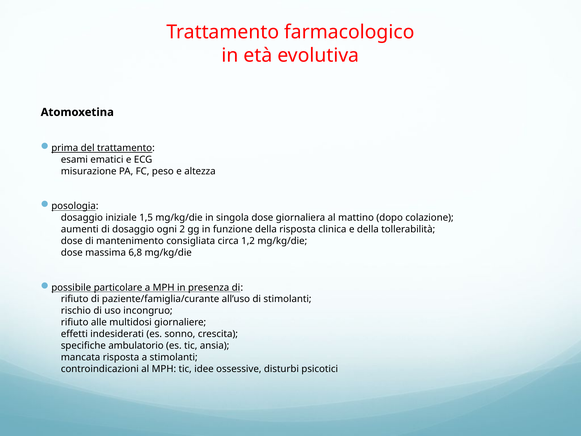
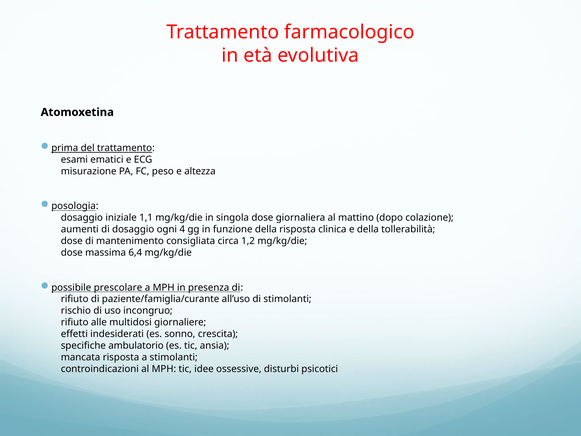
1,5: 1,5 -> 1,1 (146, 218)
2: 2 -> 4 (182, 229)
6,8: 6,8 -> 6,4 (135, 252)
particolare: particolare -> prescolare (118, 287)
